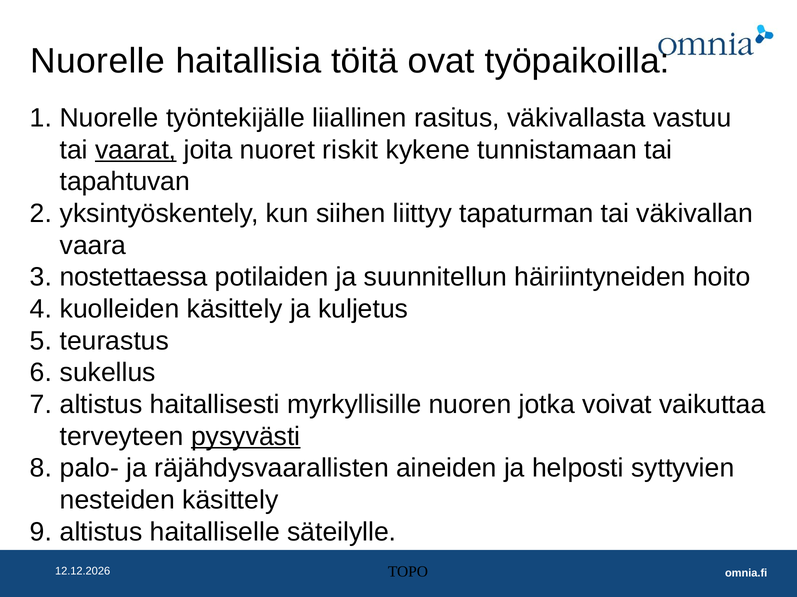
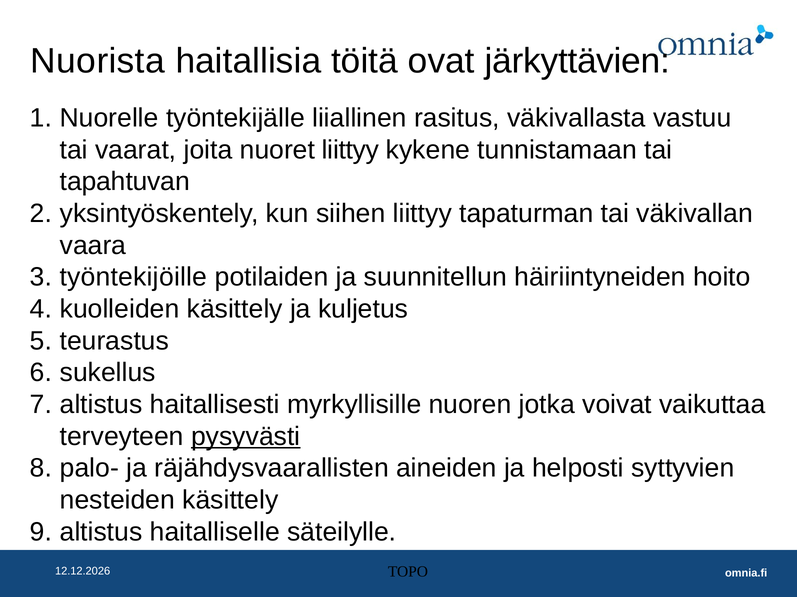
Nuorelle: Nuorelle -> Nuorista (98, 61)
työpaikoilla: työpaikoilla -> järkyttävien (577, 61)
vaarat underline: present -> none (136, 150)
nuoret riskit: riskit -> liittyy (351, 150)
nostettaessa: nostettaessa -> työntekijöille (133, 277)
